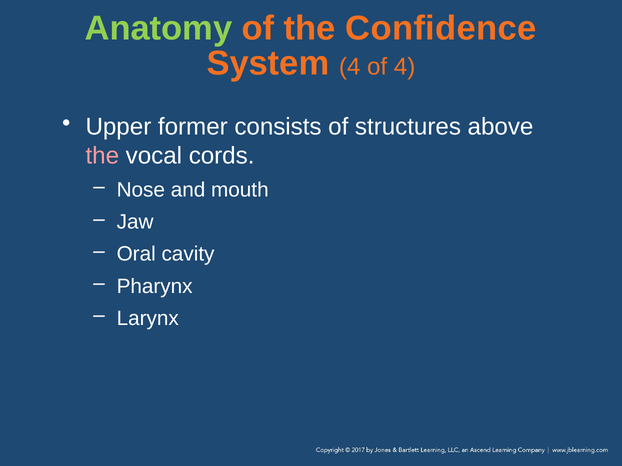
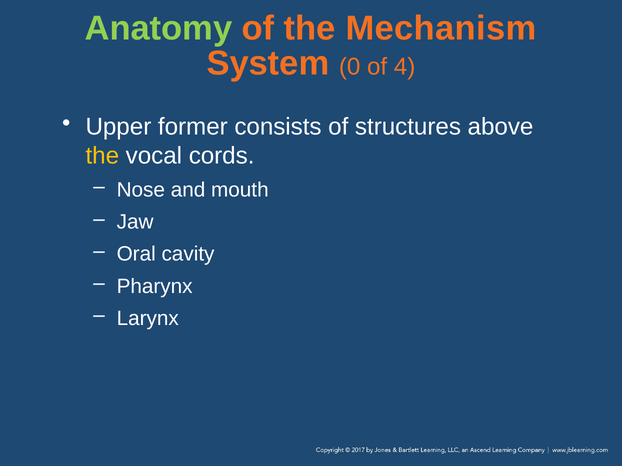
Confidence: Confidence -> Mechanism (441, 28)
System 4: 4 -> 0 (350, 67)
the colour: pink -> yellow (102, 156)
